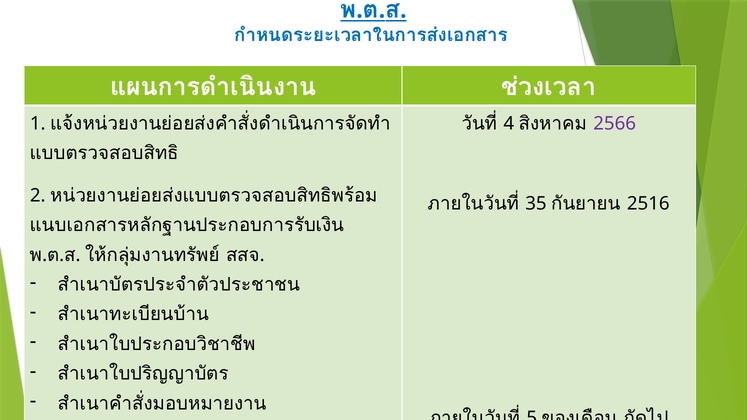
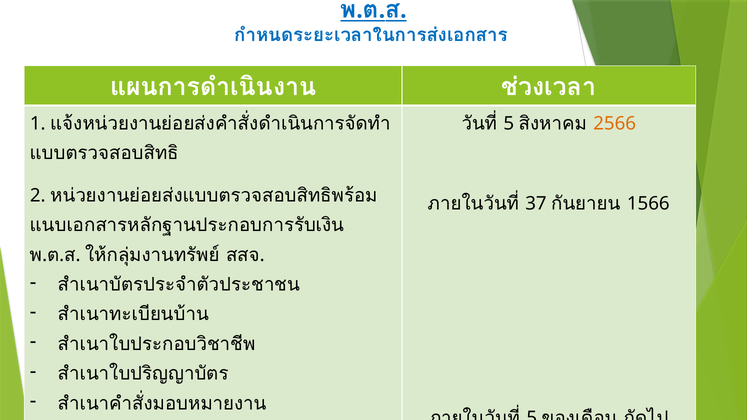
4: 4 -> 5 (509, 123)
2566 colour: purple -> orange (615, 123)
35: 35 -> 37 (536, 204)
2516: 2516 -> 1566 (648, 204)
